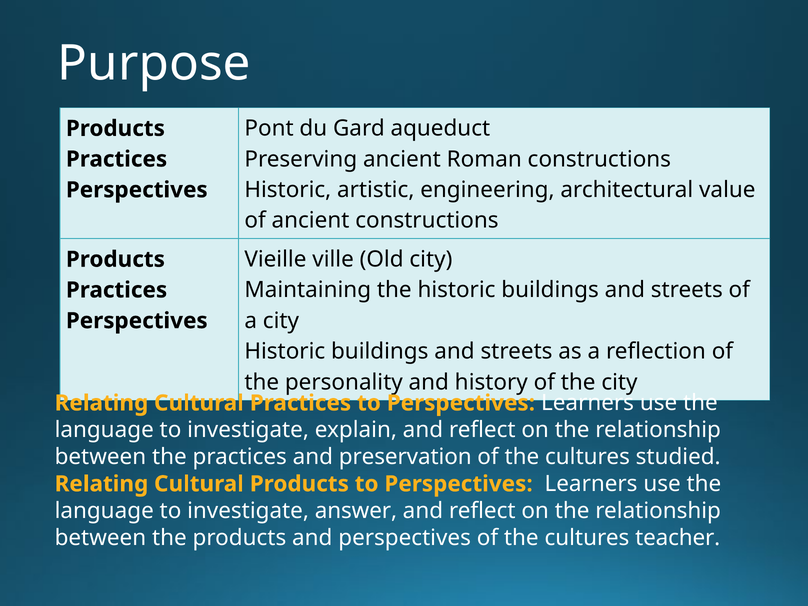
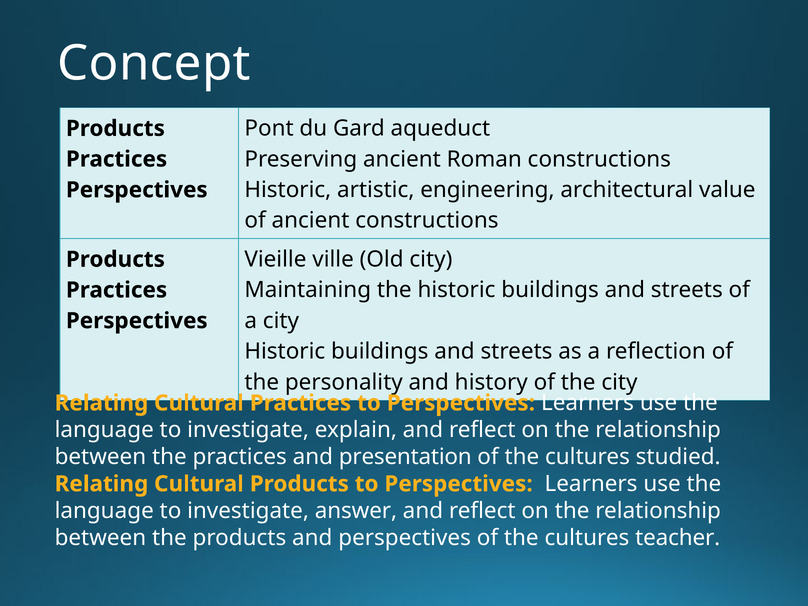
Purpose: Purpose -> Concept (154, 64)
preservation: preservation -> presentation (405, 457)
